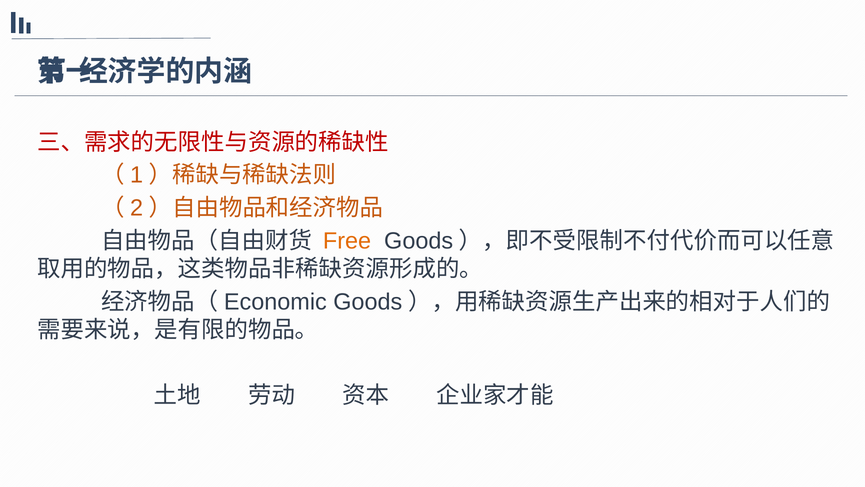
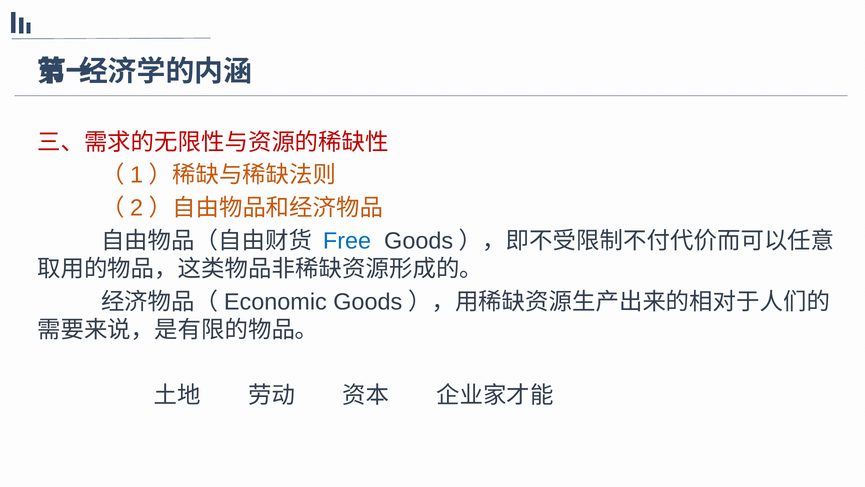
Free colour: orange -> blue (347, 241)
